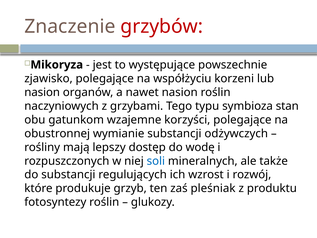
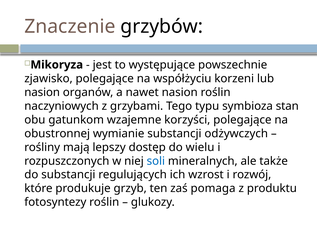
grzybów colour: red -> black (162, 26)
wodę: wodę -> wielu (200, 147)
pleśniak: pleśniak -> pomaga (213, 188)
